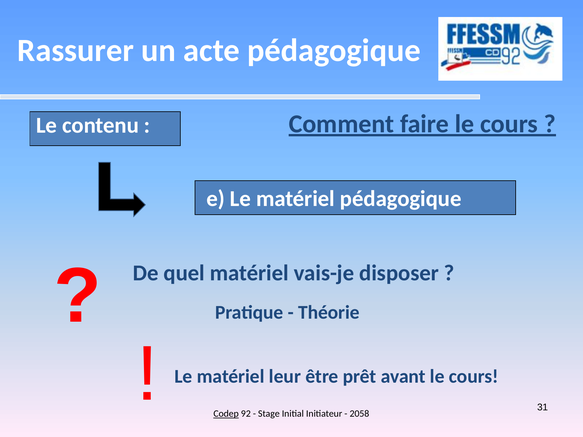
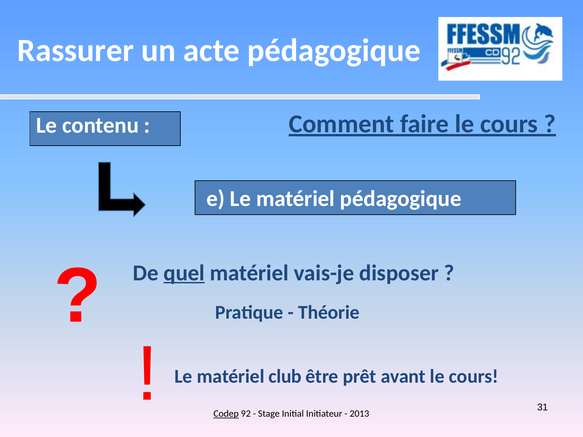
quel underline: none -> present (184, 273)
leur: leur -> club (285, 377)
2058: 2058 -> 2013 (359, 414)
